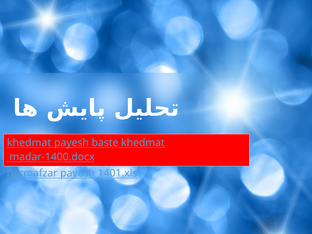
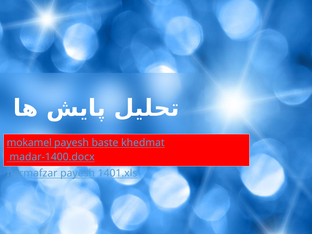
khedmat: khedmat -> mokamel (29, 143)
